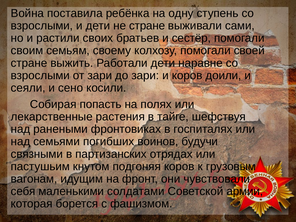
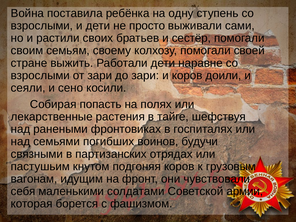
не стране: стране -> просто (147, 26)
